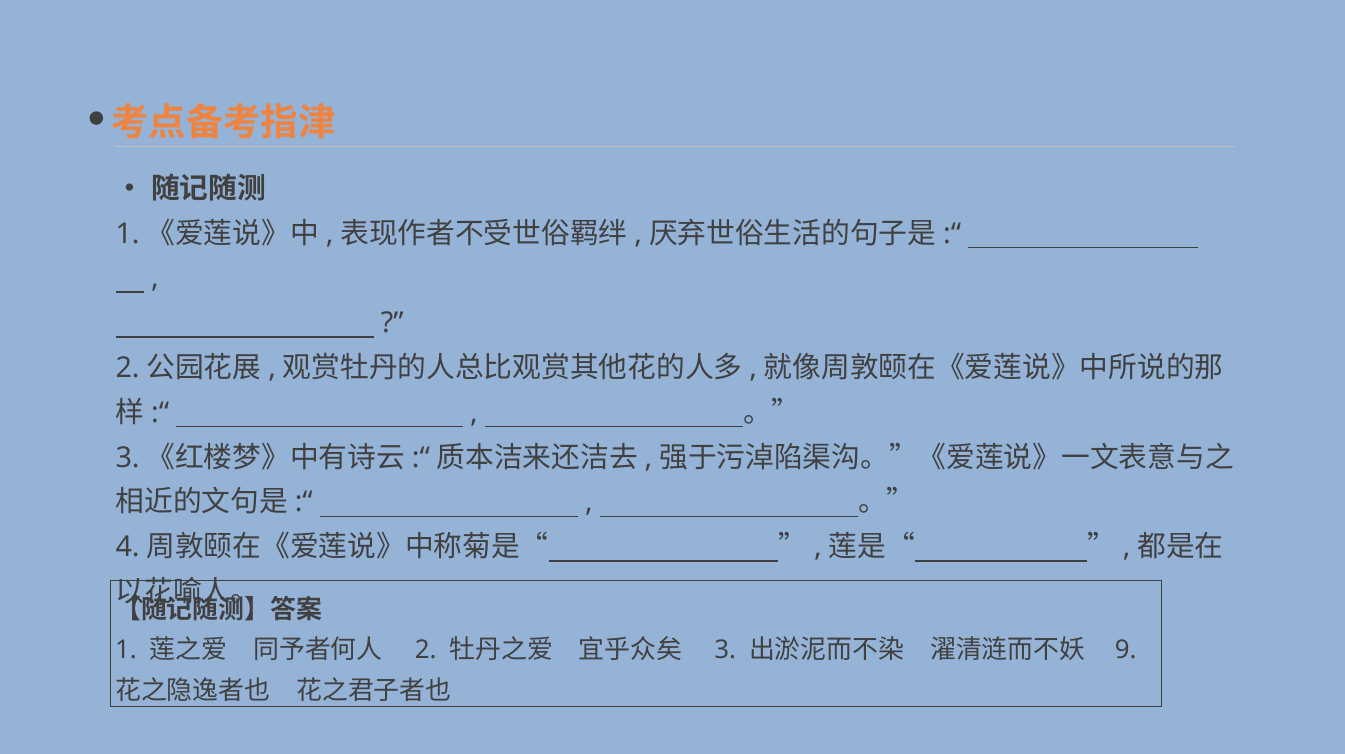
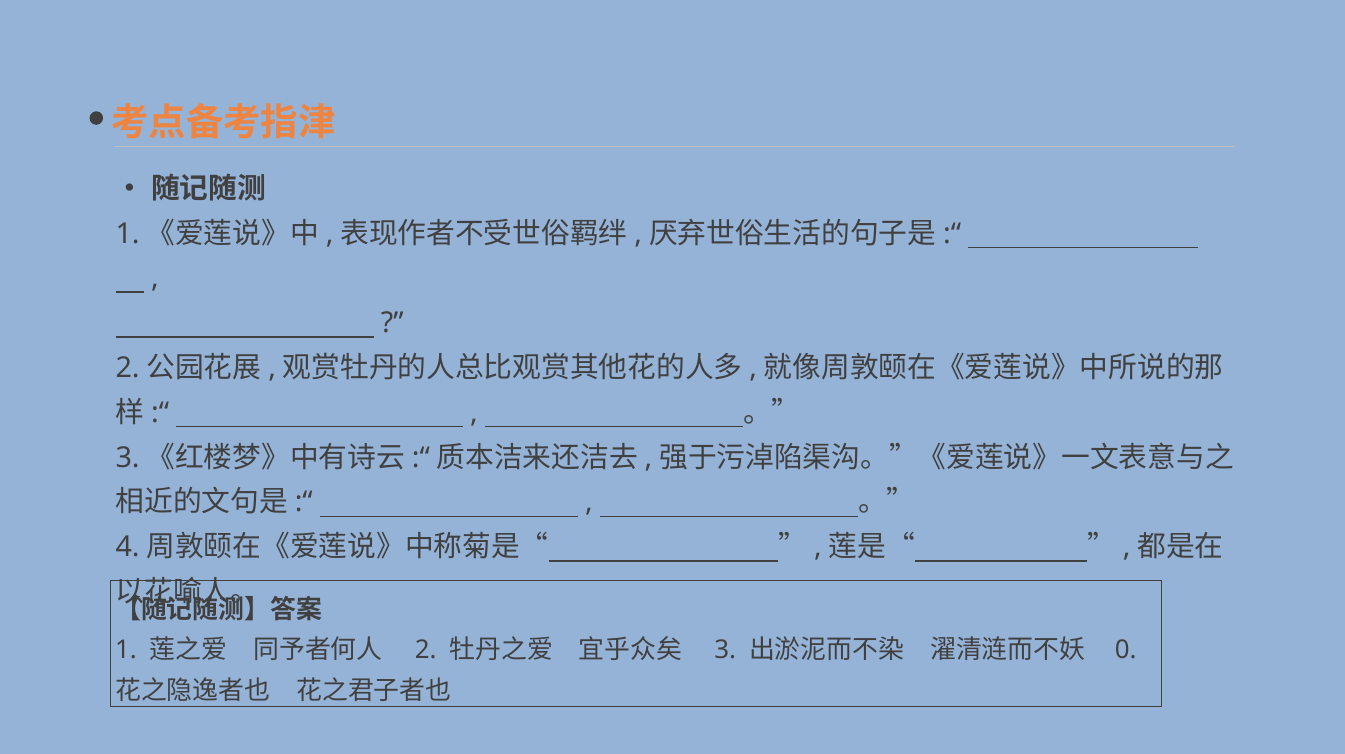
9: 9 -> 0 (1126, 650)
